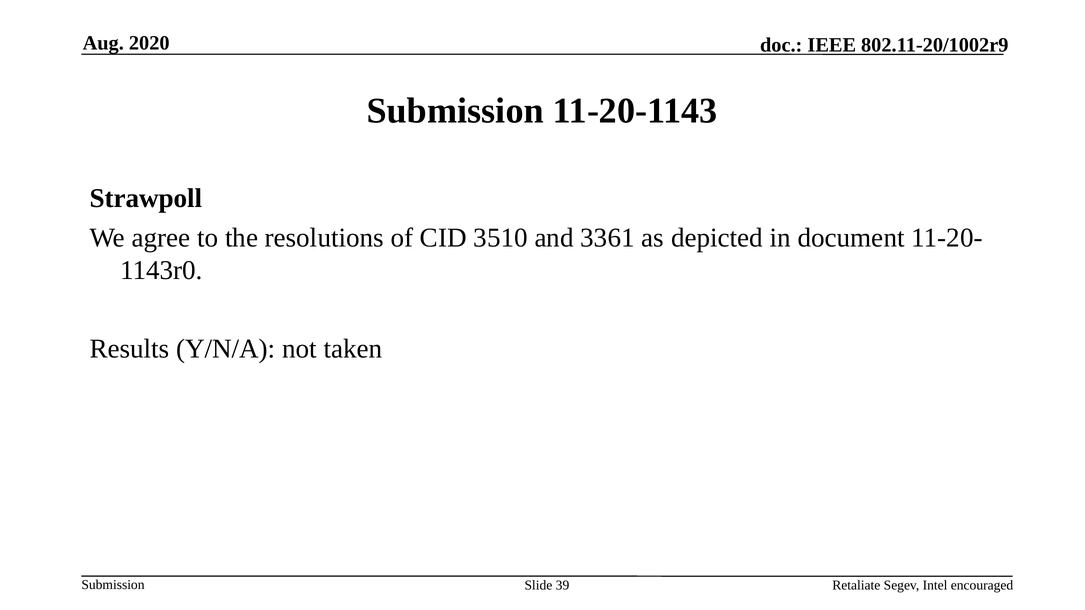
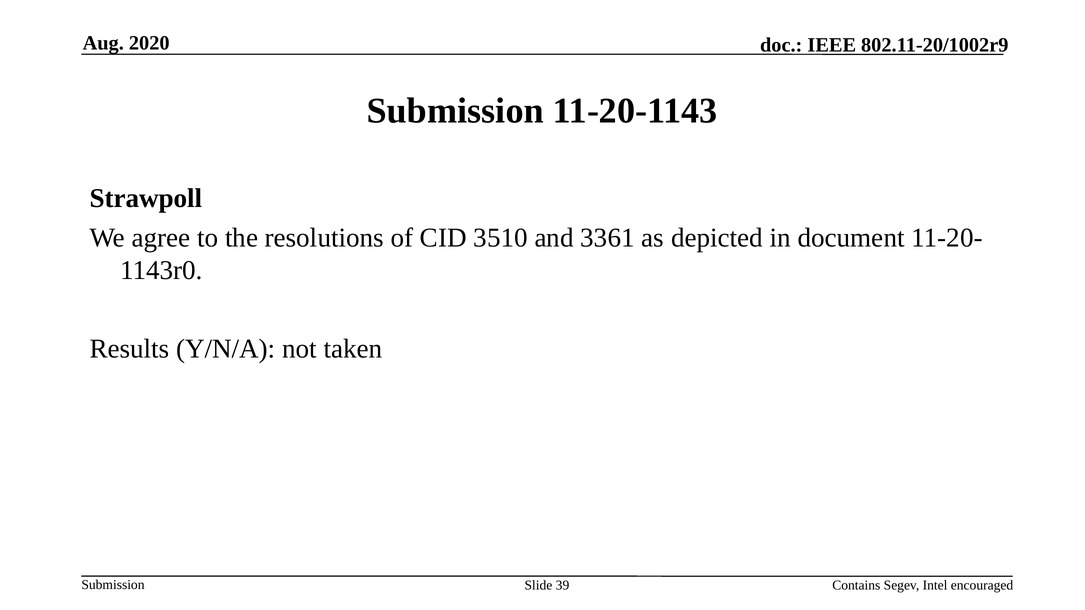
Retaliate: Retaliate -> Contains (856, 585)
